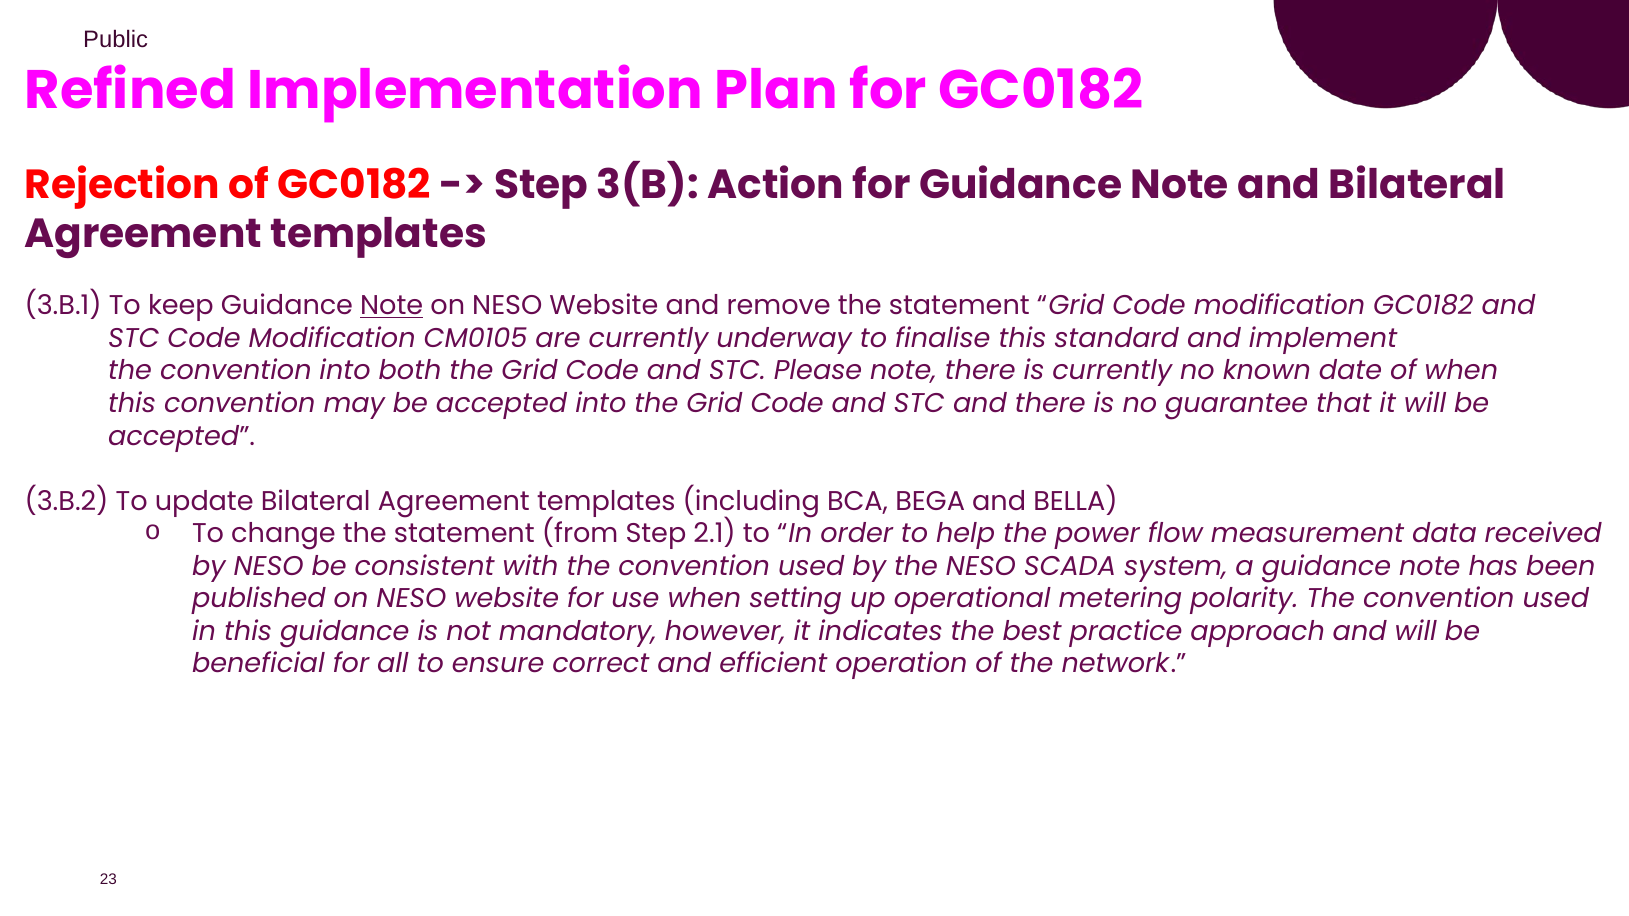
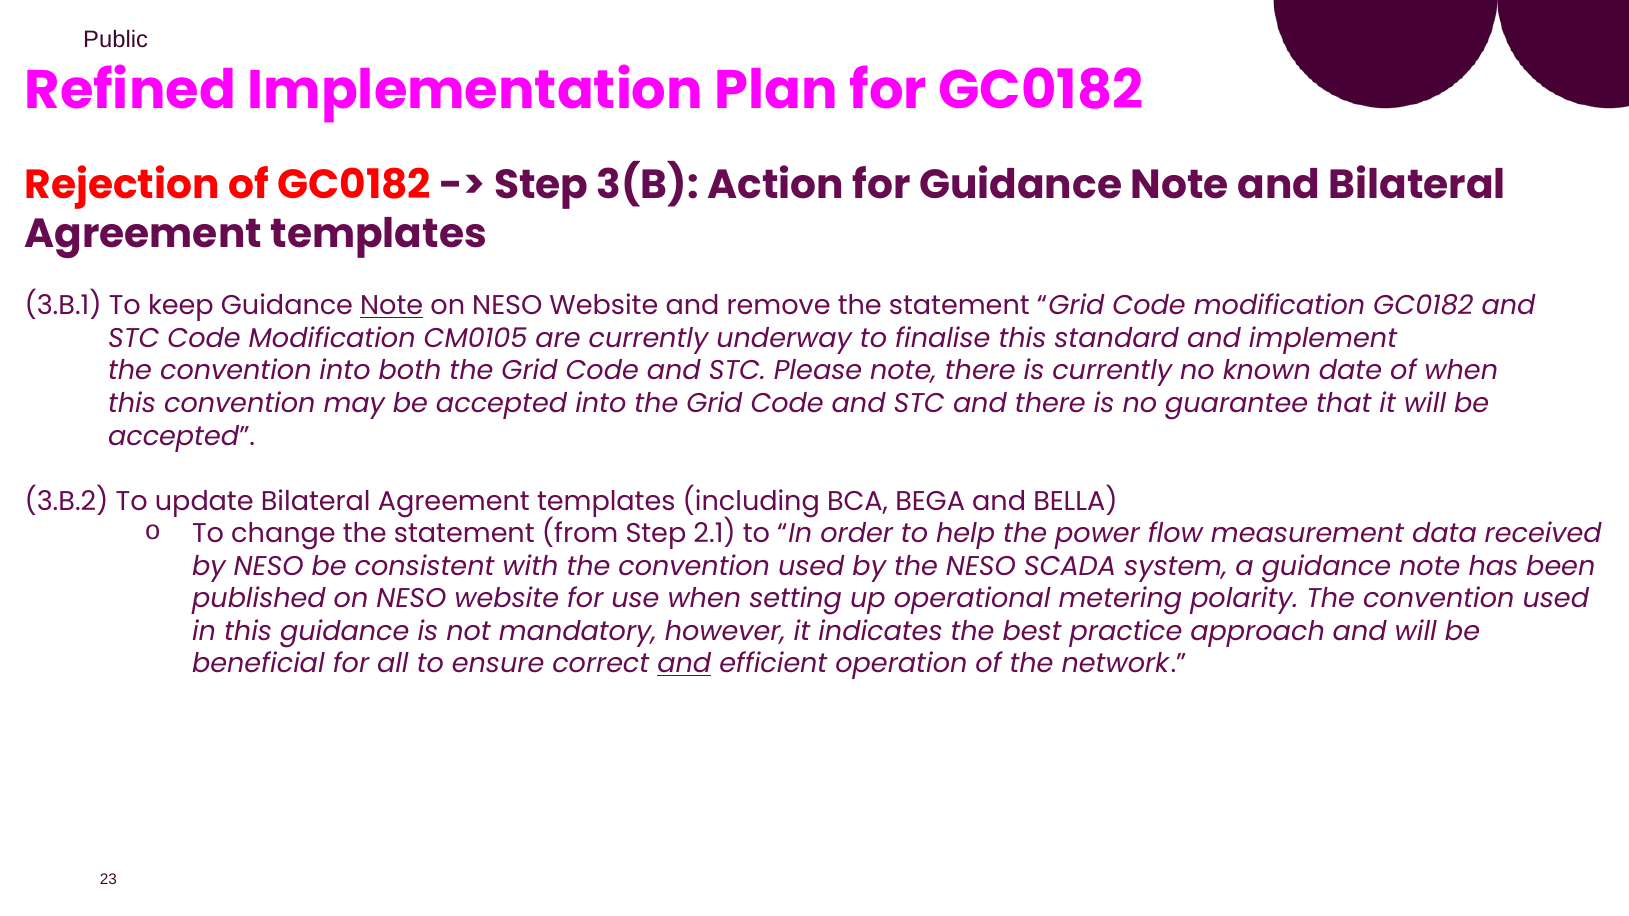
and underline: none -> present (684, 664)
